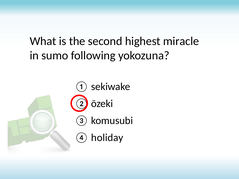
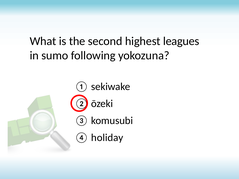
miracle: miracle -> leagues (181, 41)
